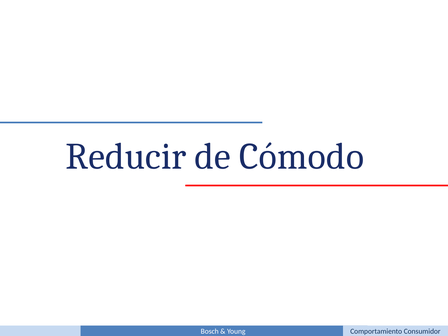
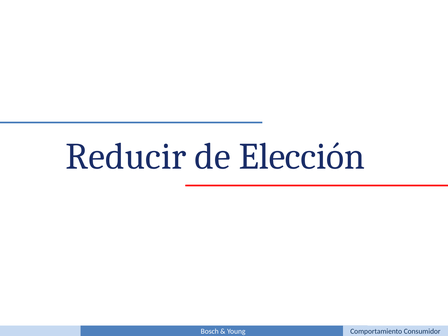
Cómodo: Cómodo -> Elección (302, 157)
